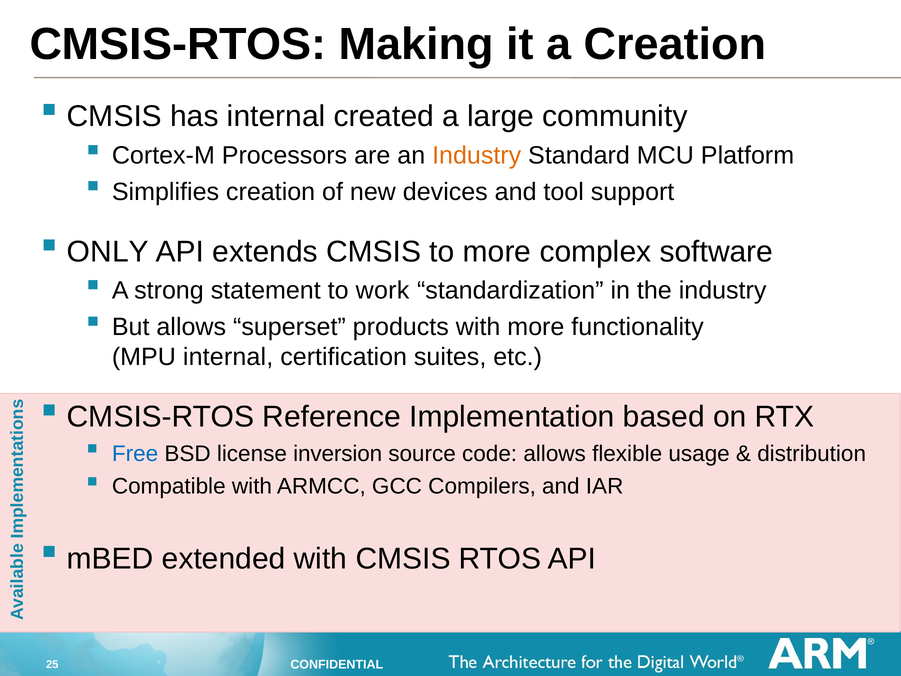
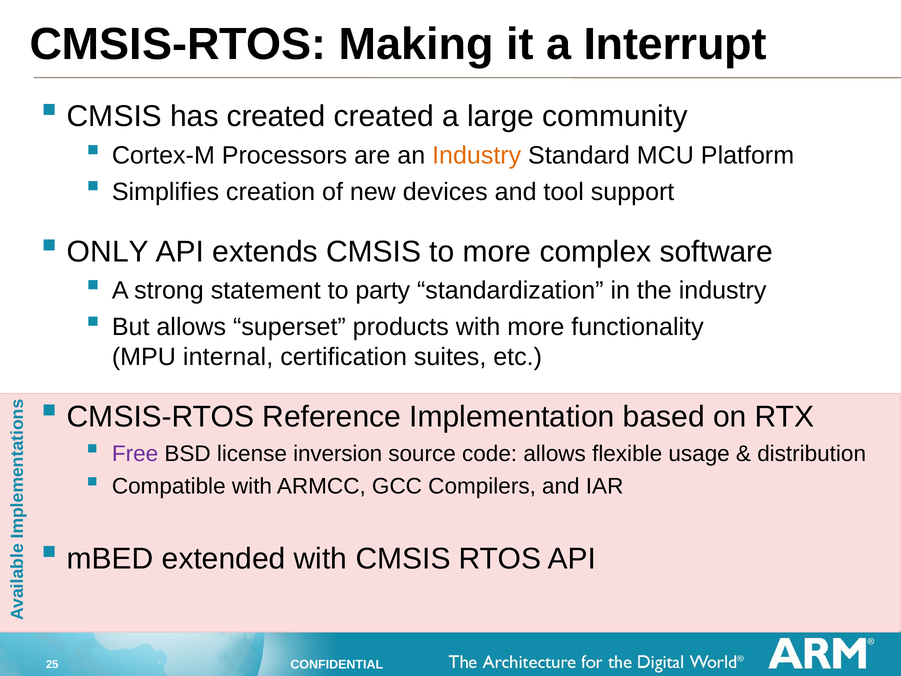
a Creation: Creation -> Interrupt (675, 44)
has internal: internal -> created (276, 117)
work: work -> party (383, 291)
Free colour: blue -> purple (135, 453)
